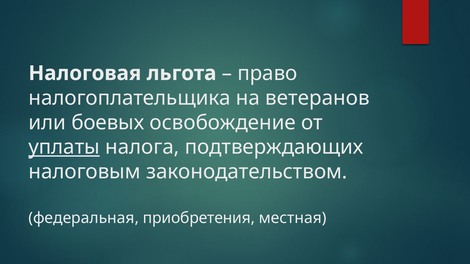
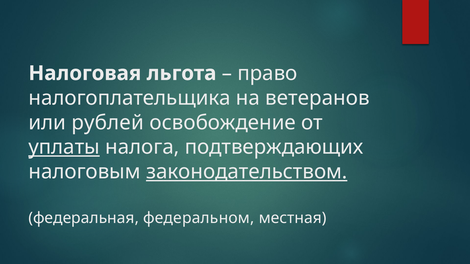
боевых: боевых -> рублей (108, 123)
законодательством underline: none -> present (247, 172)
приобретения: приобретения -> федеральном (199, 218)
